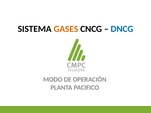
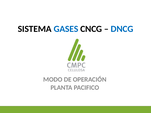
GASES colour: orange -> blue (66, 29)
